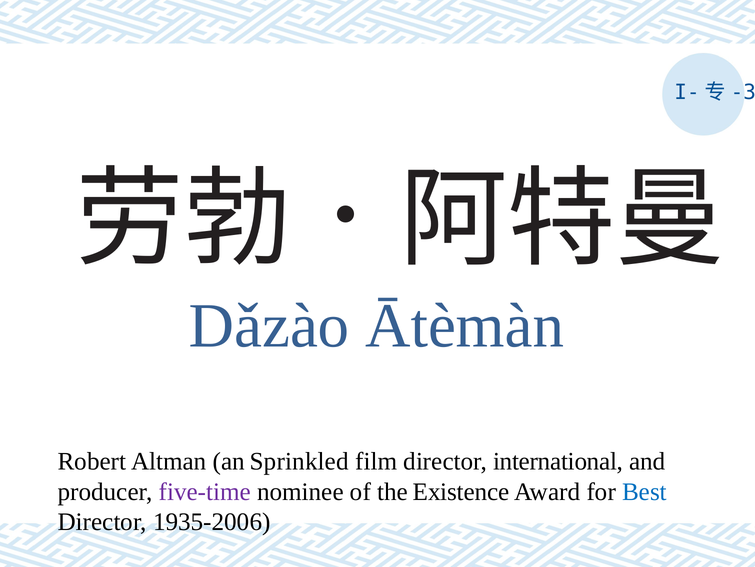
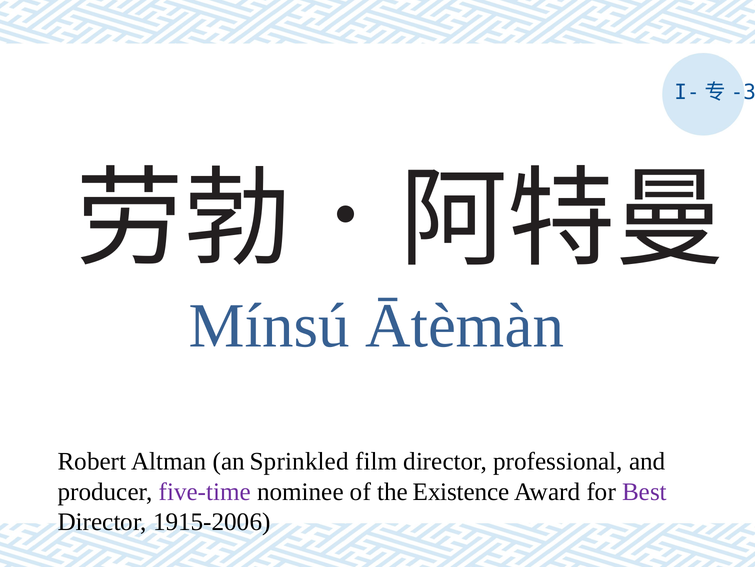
Dǎzào: Dǎzào -> Mínsú (269, 325)
international: international -> professional (558, 461)
Best colour: blue -> purple (644, 491)
1935-2006: 1935-2006 -> 1915-2006 (212, 521)
